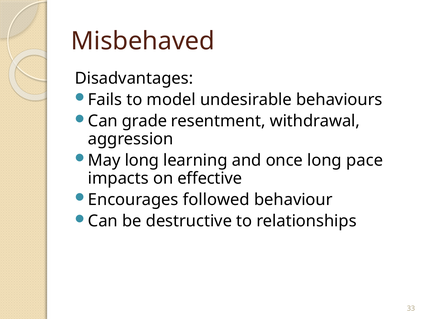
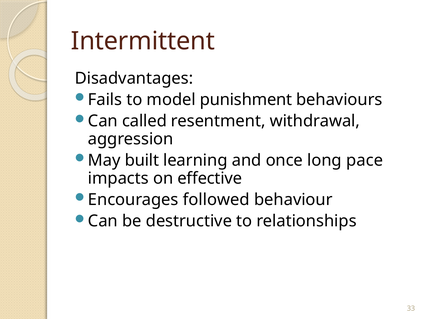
Misbehaved: Misbehaved -> Intermittent (143, 41)
undesirable: undesirable -> punishment (246, 100)
grade: grade -> called (144, 121)
May long: long -> built (142, 160)
